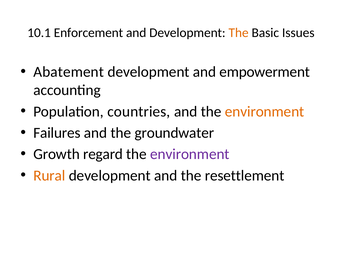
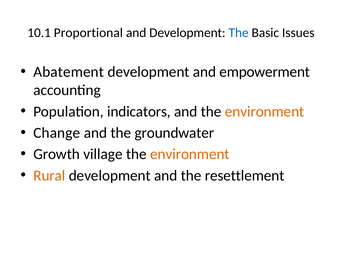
Enforcement: Enforcement -> Proportional (88, 33)
The colour: orange -> blue (239, 33)
countries: countries -> indicators (139, 111)
Failures: Failures -> Change (57, 133)
regard: regard -> village (103, 154)
environment colour: purple -> orange (190, 154)
